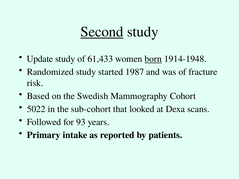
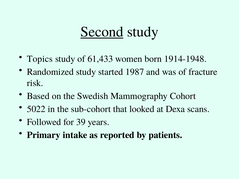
Update: Update -> Topics (40, 59)
born underline: present -> none (153, 59)
93: 93 -> 39 (81, 122)
